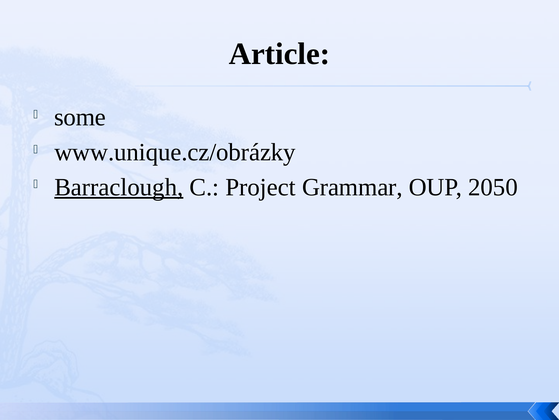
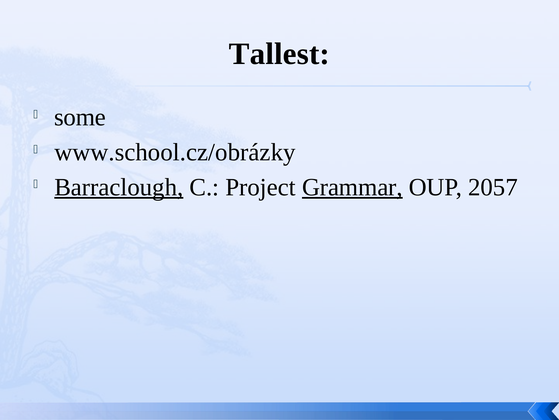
Article: Article -> Tallest (279, 54)
www.unique.cz/obrázky: www.unique.cz/obrázky -> www.school.cz/obrázky (175, 152)
Grammar underline: none -> present (352, 187)
2050: 2050 -> 2057 (493, 187)
